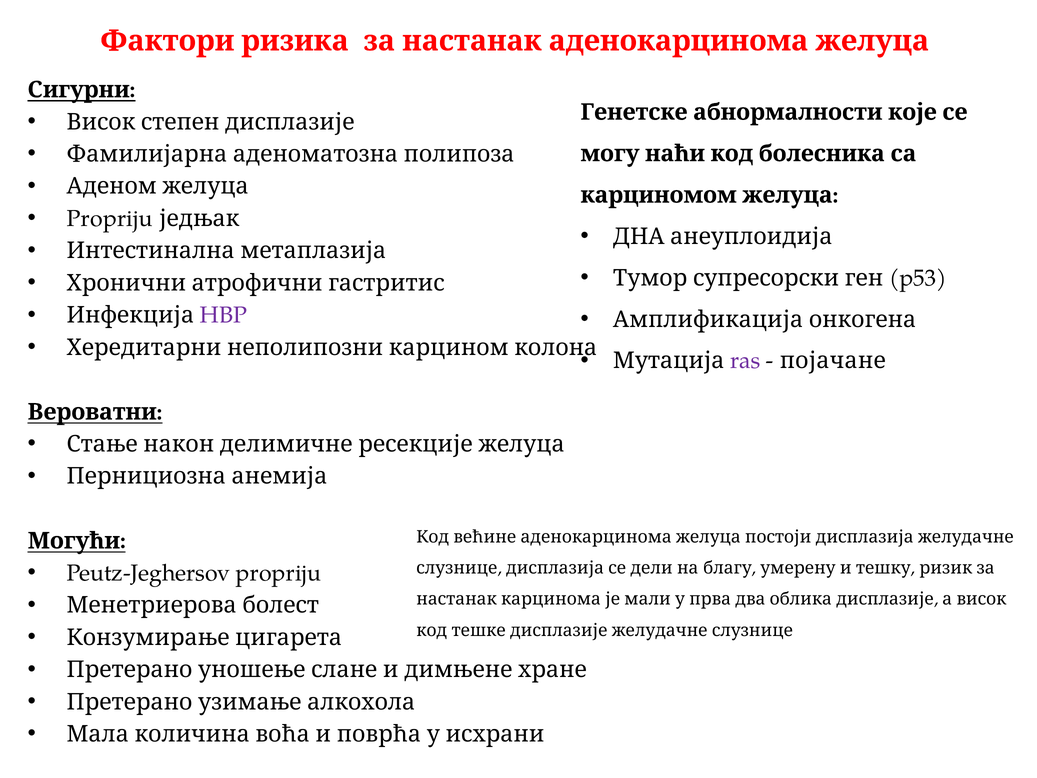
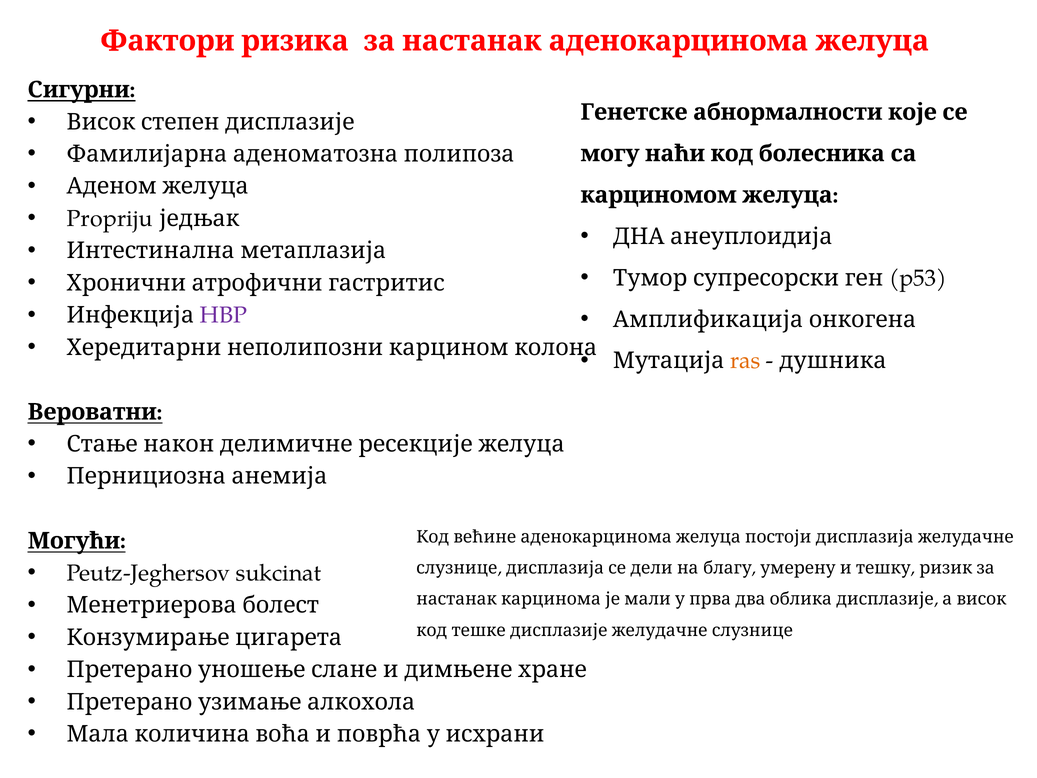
ras colour: purple -> orange (745, 361)
појачане: појачане -> душника (833, 361)
Peutz-Jeghersov propriju: propriju -> sukcinat (279, 573)
